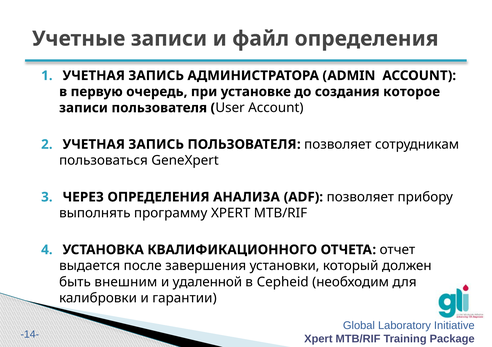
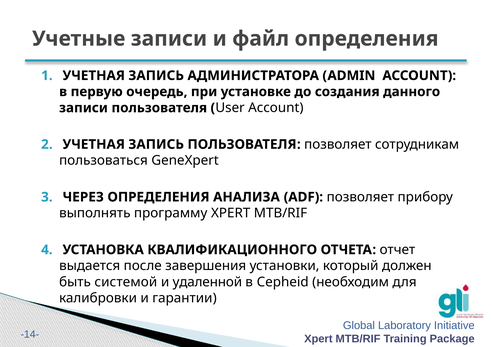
которое: которое -> данного (412, 92)
внешним: внешним -> системой (126, 282)
